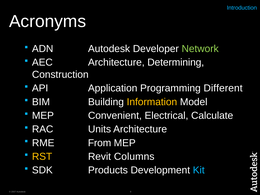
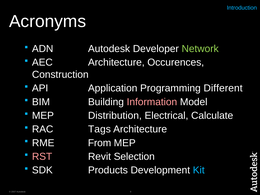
Determining: Determining -> Occurences (176, 62)
Information colour: yellow -> pink (152, 102)
Convenient: Convenient -> Distribution (115, 116)
Units: Units -> Tags (99, 129)
RST colour: yellow -> pink (42, 157)
Columns: Columns -> Selection (134, 157)
